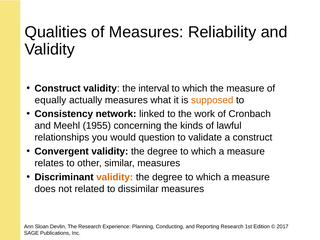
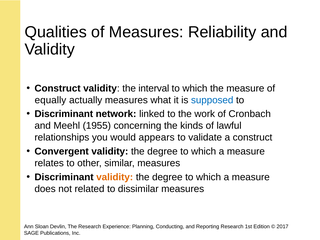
supposed colour: orange -> blue (212, 100)
Consistency: Consistency -> Discriminant (64, 114)
question: question -> appears (157, 137)
